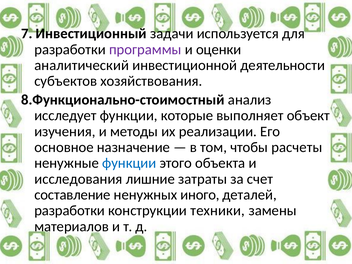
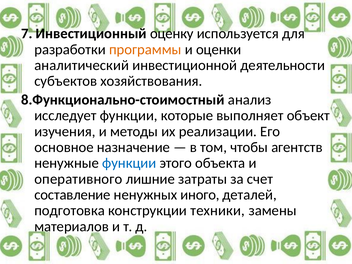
задачи: задачи -> оценку (172, 34)
программы colour: purple -> orange (145, 49)
расчеты: расчеты -> агентств (297, 147)
исследования: исследования -> оперативного (78, 179)
разработки: разработки -> подготовка (70, 211)
